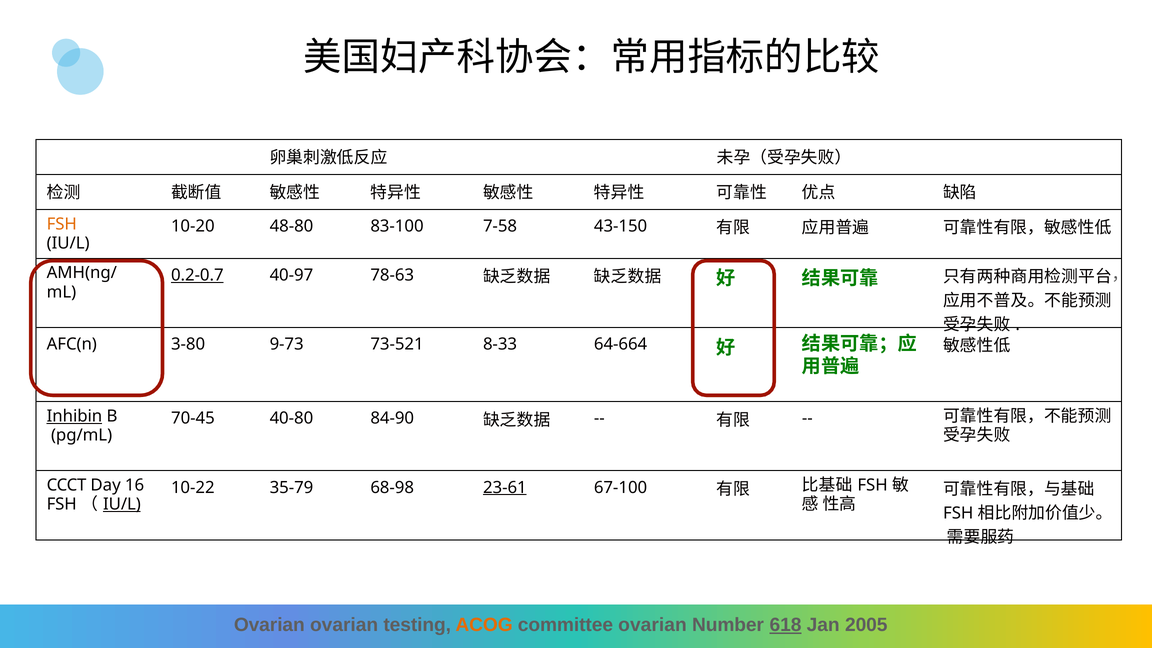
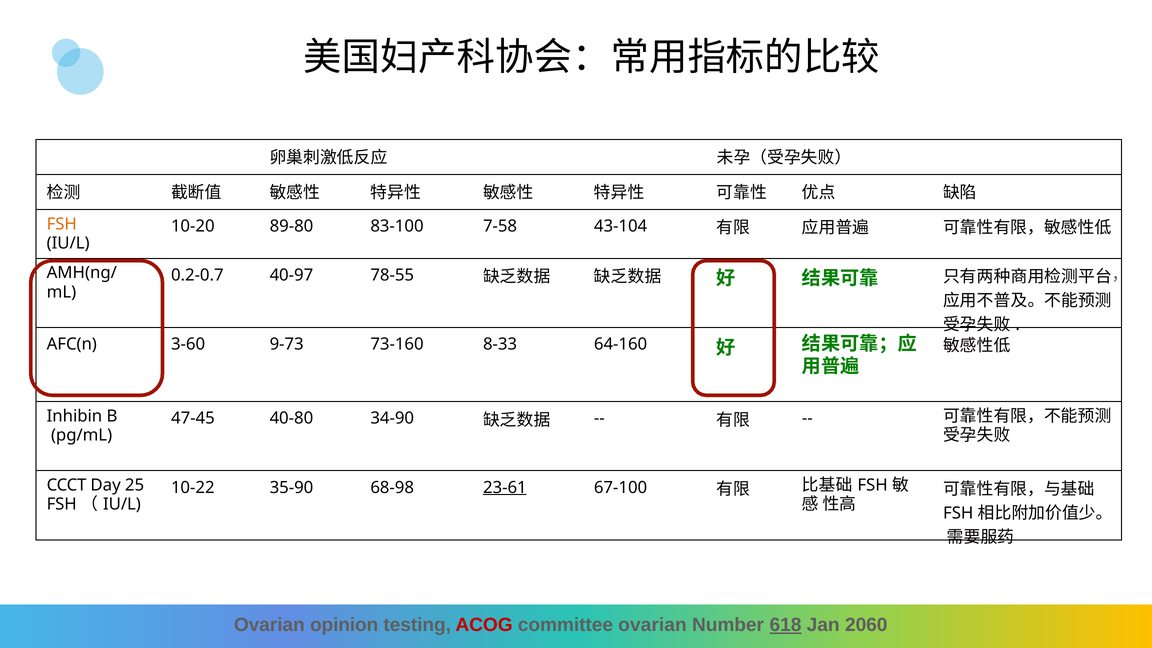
48-80: 48-80 -> 89-80 (291, 226)
43-150: 43-150 -> 43-104 (621, 226)
0.2-0.7 underline: present -> none (197, 275)
78-63: 78-63 -> 78-55 (392, 275)
3-80: 3-80 -> 3-60 (188, 344)
73-521: 73-521 -> 73-160 (397, 344)
64-664: 64-664 -> 64-160 (621, 344)
Inhibin underline: present -> none (74, 416)
70-45: 70-45 -> 47-45 (193, 418)
84-90: 84-90 -> 34-90 (392, 418)
16: 16 -> 25 (135, 485)
35-79: 35-79 -> 35-90 (291, 487)
IU/L underline: present -> none (122, 504)
Ovarian ovarian: ovarian -> opinion (344, 625)
ACOG colour: orange -> red (484, 625)
2005: 2005 -> 2060 (866, 625)
